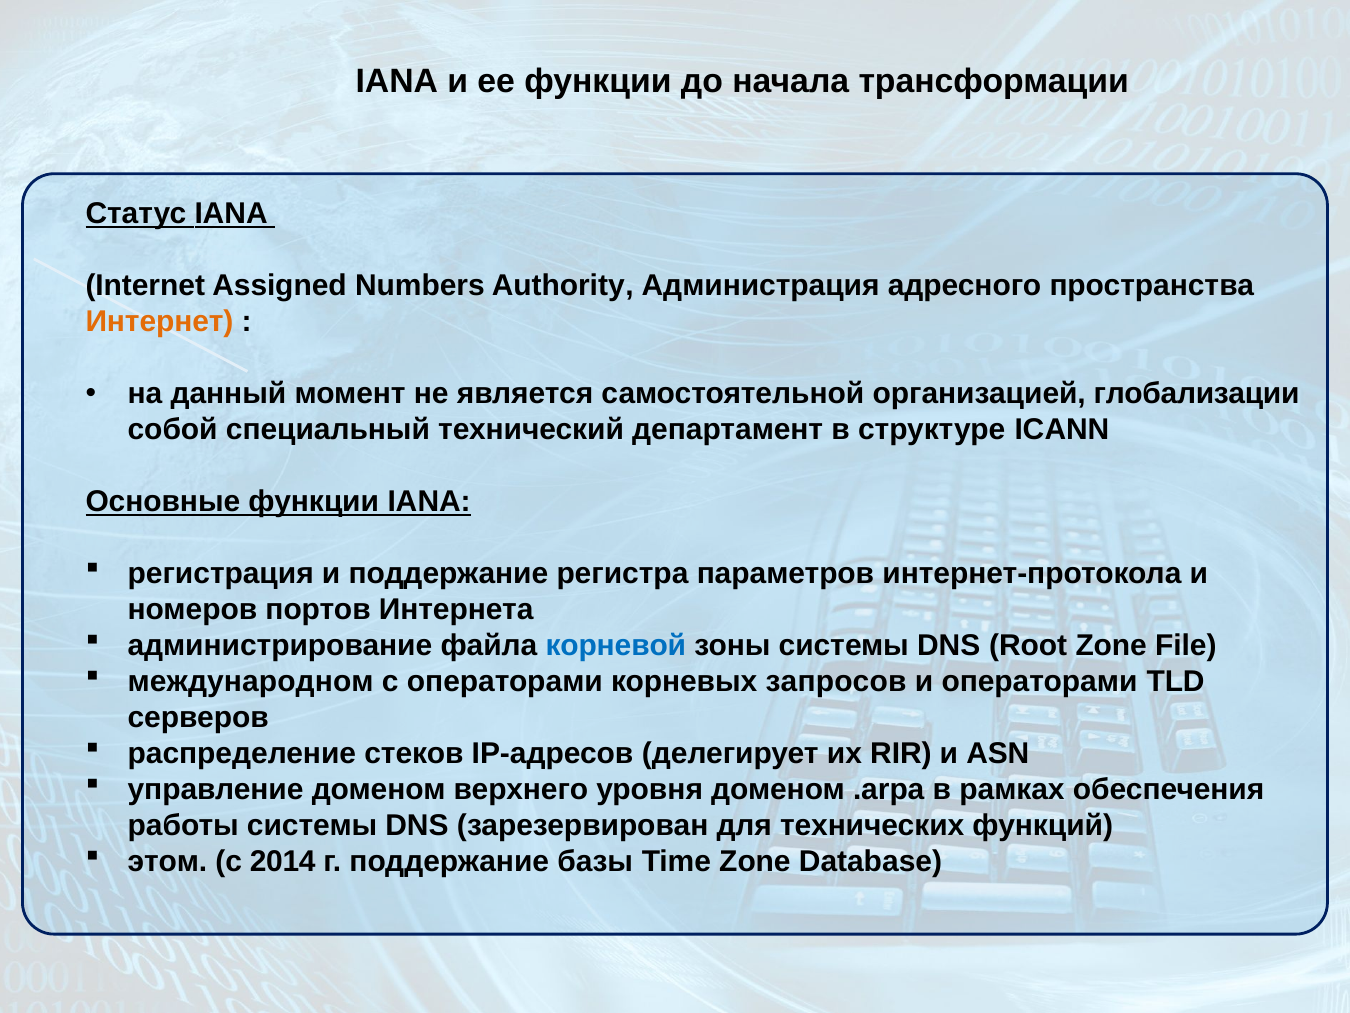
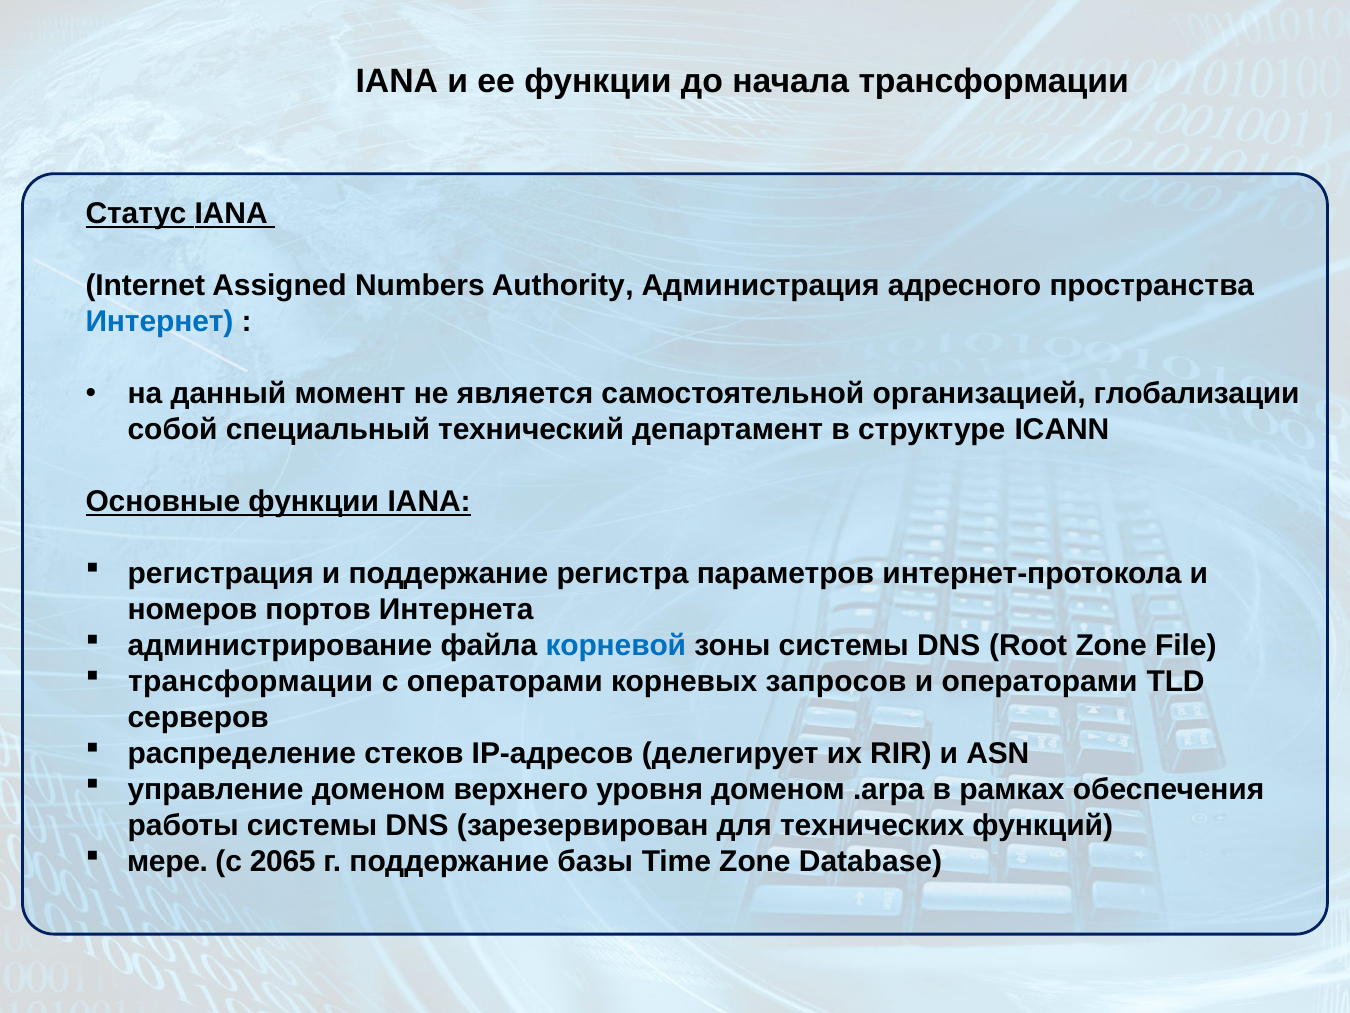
Интернет colour: orange -> blue (159, 322)
международном: международном -> трансформации (251, 682)
этом: этом -> мере (168, 862)
2014: 2014 -> 2065 (283, 862)
